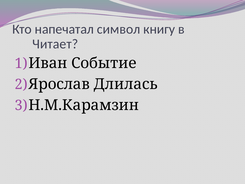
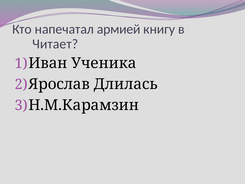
символ: символ -> армией (119, 29)
Событие: Событие -> Ученика (104, 63)
